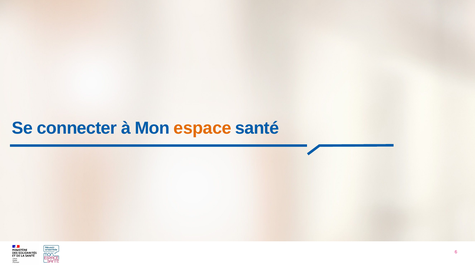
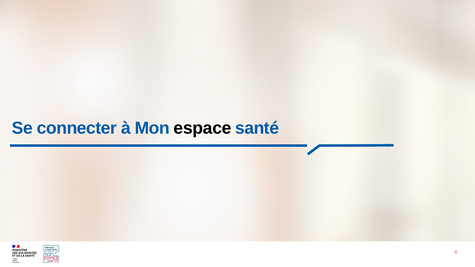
espace colour: orange -> black (203, 128)
